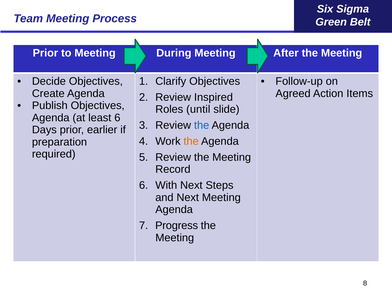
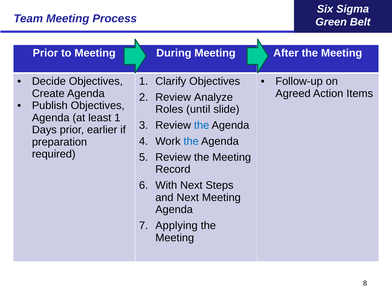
Inspired: Inspired -> Analyze (213, 97)
least 6: 6 -> 1 (117, 118)
the colour: orange -> blue (191, 141)
Progress: Progress -> Applying (177, 226)
